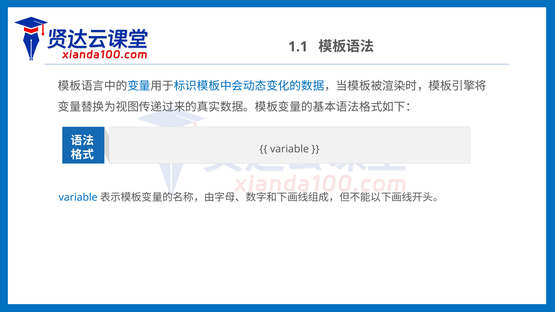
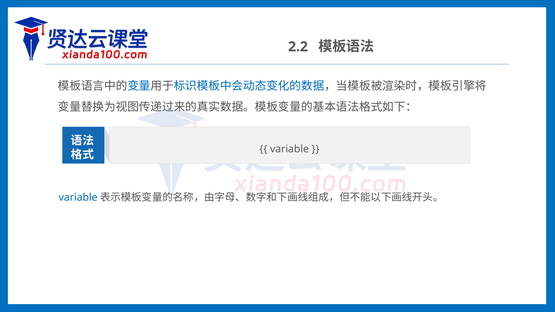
1.1: 1.1 -> 2.2 (298, 47)
